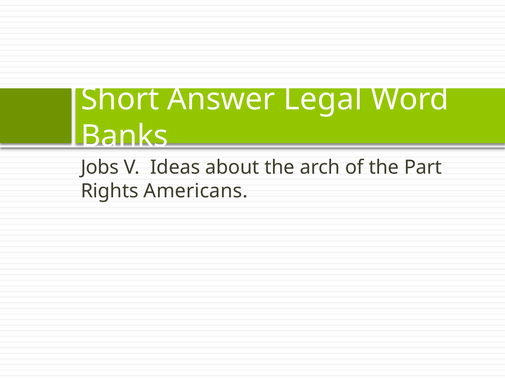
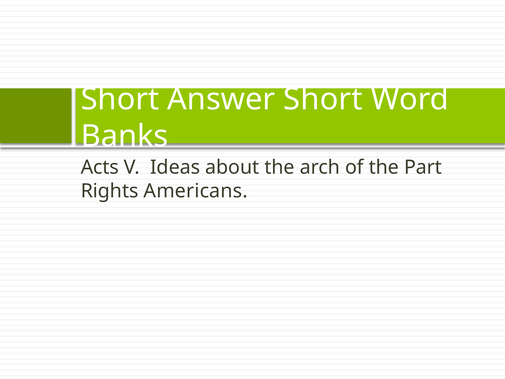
Answer Legal: Legal -> Short (323, 99)
Jobs: Jobs -> Acts (100, 167)
